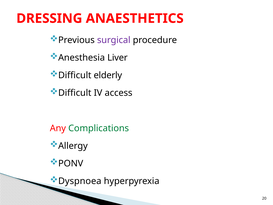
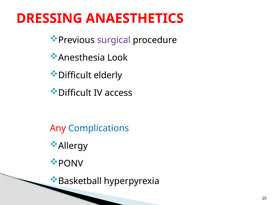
Liver: Liver -> Look (117, 58)
Complications colour: green -> blue (99, 128)
Dyspnoea: Dyspnoea -> Basketball (80, 181)
